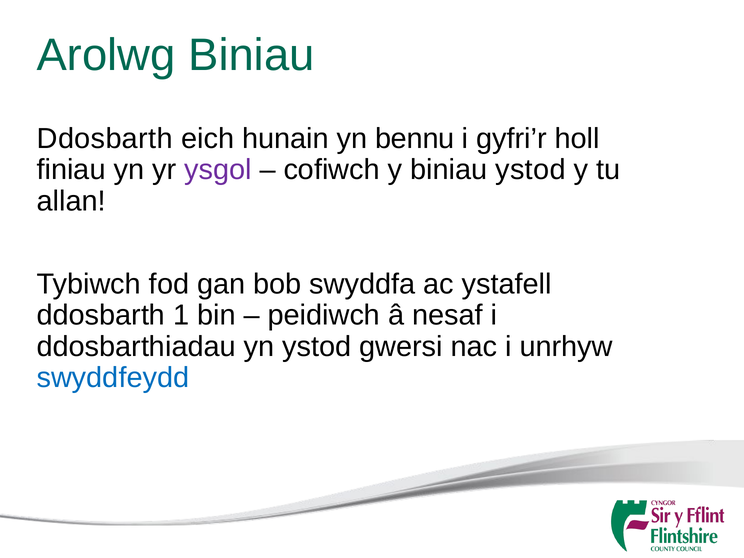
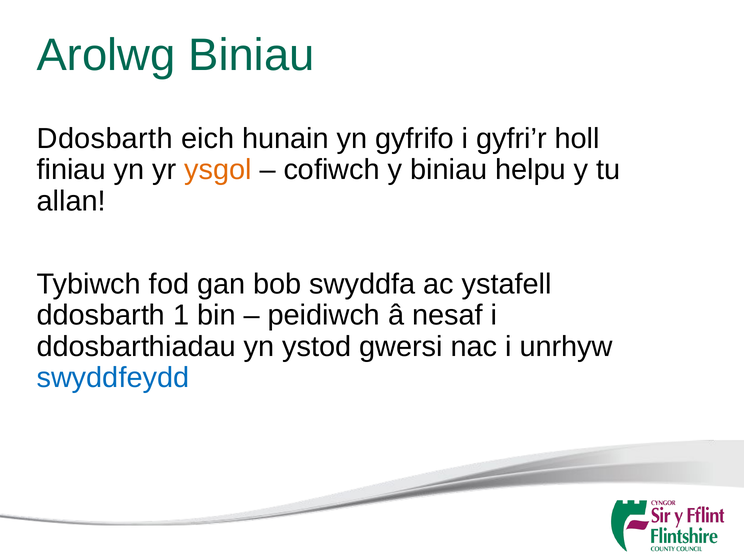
bennu: bennu -> gyfrifo (415, 139)
ysgol colour: purple -> orange (218, 170)
biniau ystod: ystod -> helpu (531, 170)
